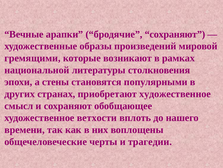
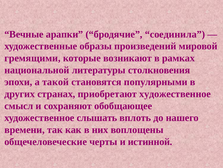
бродячие сохраняют: сохраняют -> соединила (175, 34)
стены: стены -> такой (55, 82)
ветхости: ветхости -> слышать (97, 117)
трагедии: трагедии -> истинной (150, 141)
